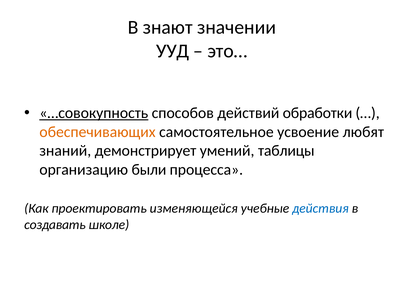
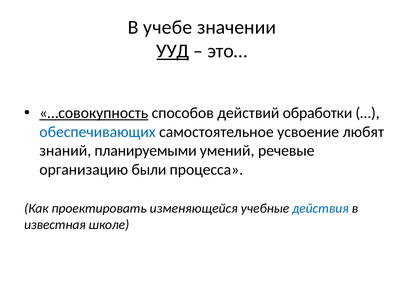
знают: знают -> учебе (168, 27)
УУД underline: none -> present (173, 51)
обеспечивающих colour: orange -> blue (97, 132)
демонстрирует: демонстрирует -> планируемыми (146, 151)
таблицы: таблицы -> речевые (286, 151)
создавать: создавать -> известная (55, 225)
